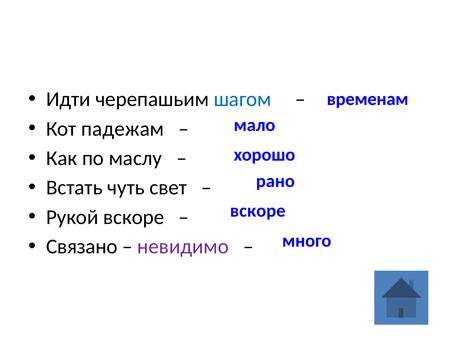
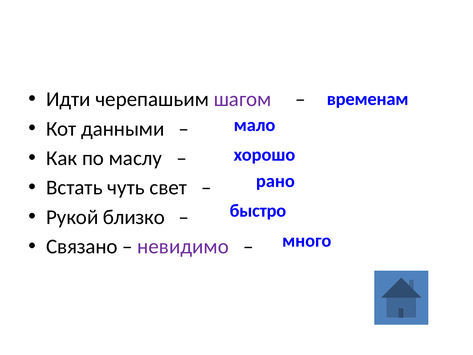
шагом colour: blue -> purple (243, 99)
падежам: падежам -> данными (123, 129)
вскоре: вскоре -> быстро (258, 211)
Рукой вскоре: вскоре -> близко (134, 217)
